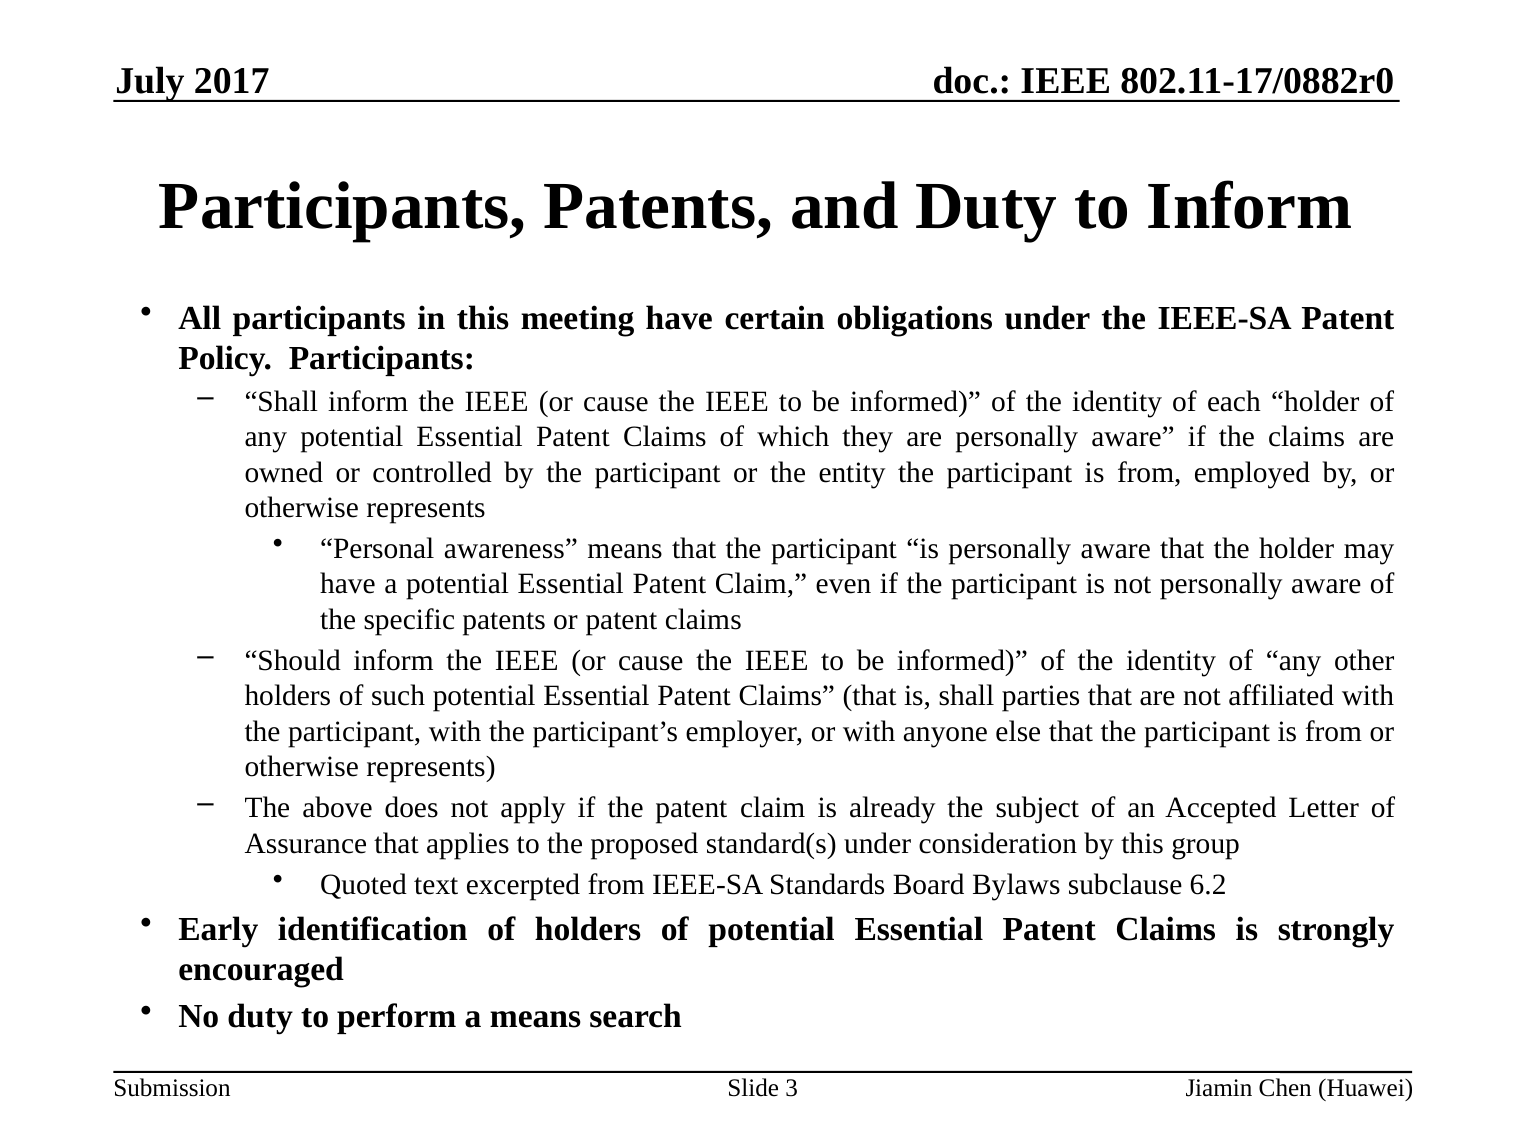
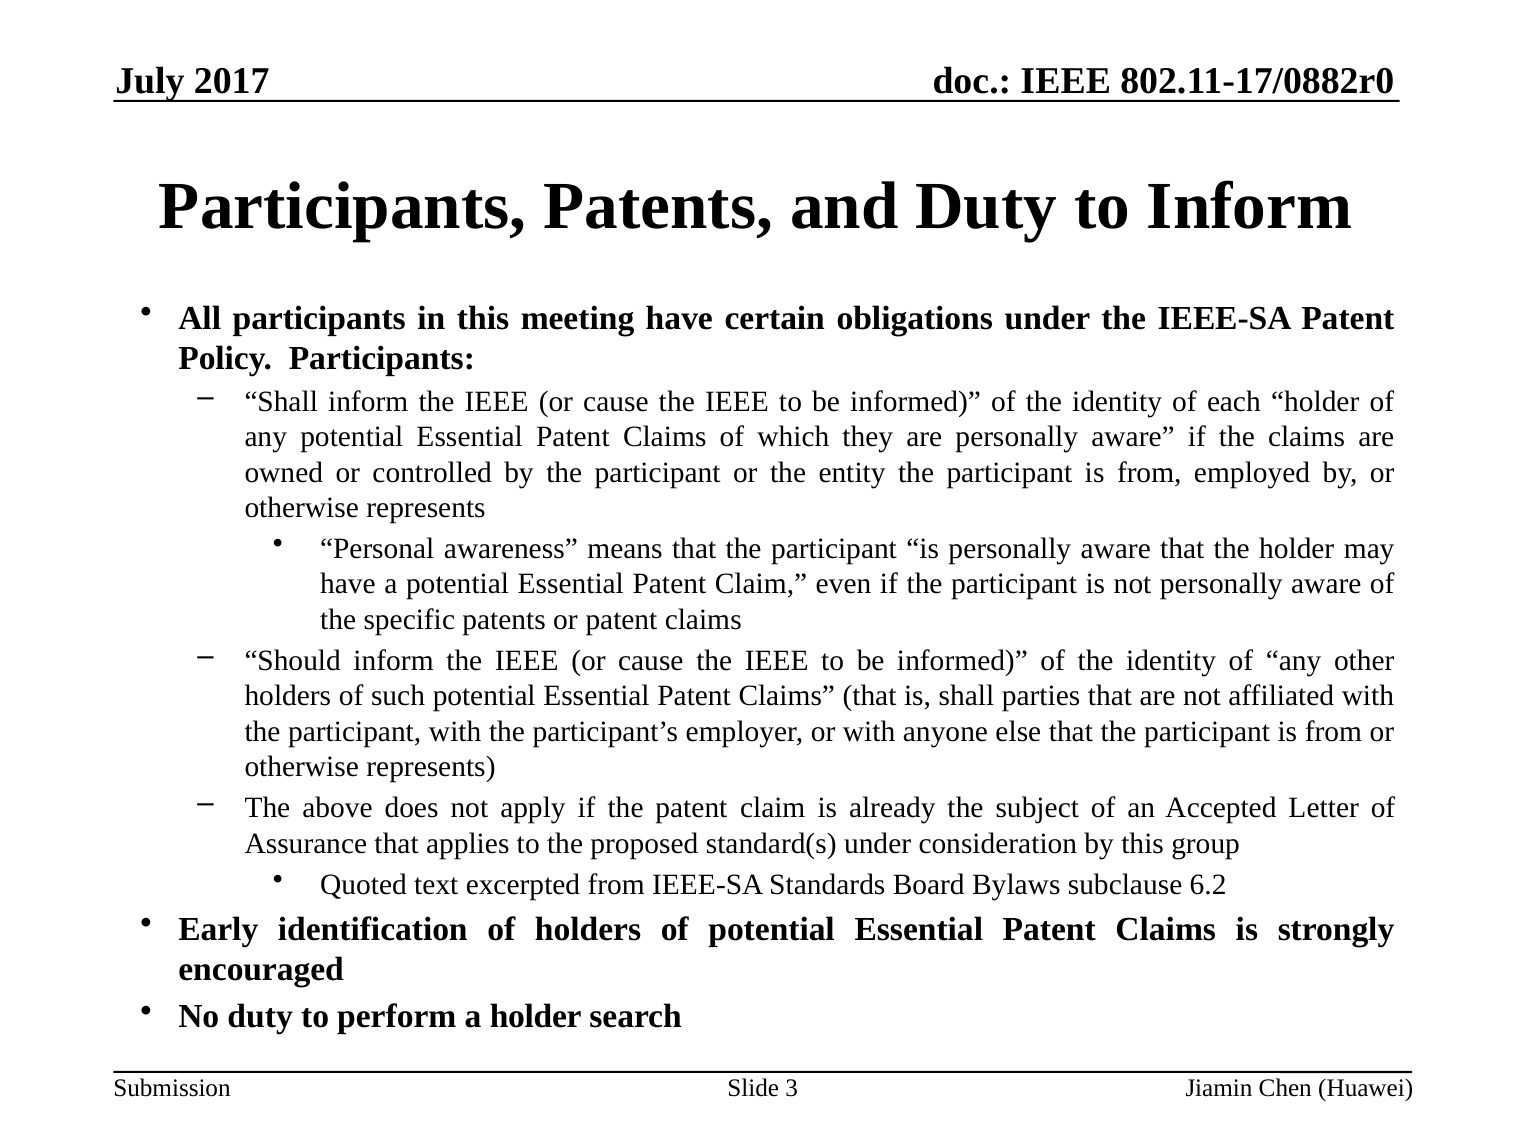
a means: means -> holder (536, 1017)
